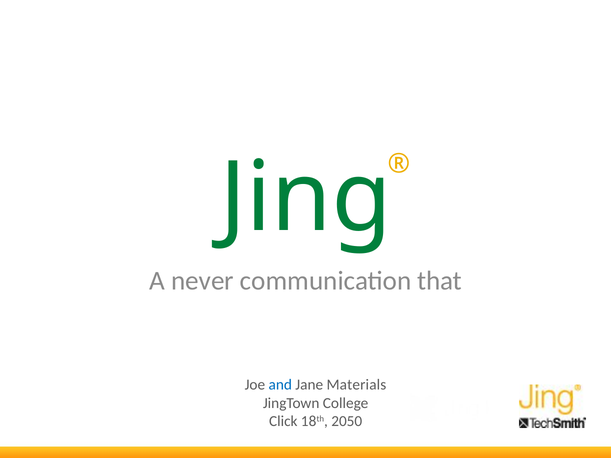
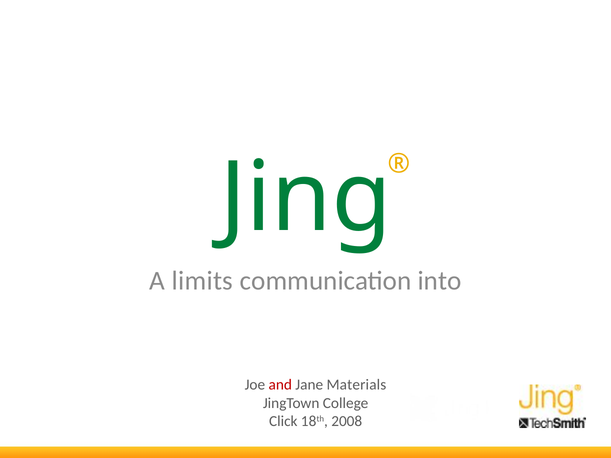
never: never -> limits (202, 281)
that: that -> into (440, 281)
and colour: blue -> red (280, 385)
2050: 2050 -> 2008 (347, 422)
